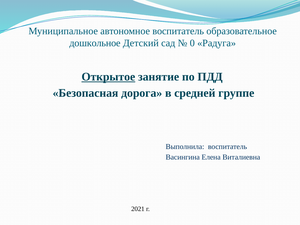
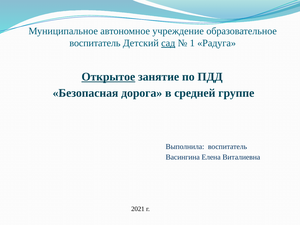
автономное воспитатель: воспитатель -> учреждение (178, 31)
дошкольное: дошкольное -> воспитатель (95, 43)
сад underline: none -> present (168, 43)
0: 0 -> 1 (192, 43)
